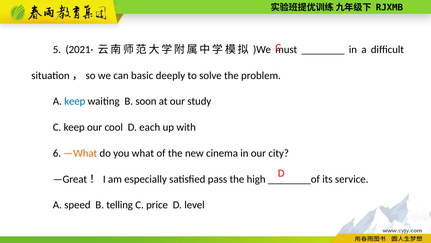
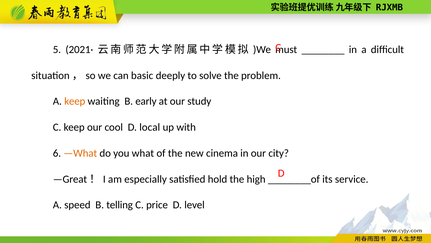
keep colour: blue -> orange (75, 101)
soon: soon -> early (146, 101)
each: each -> local (150, 127)
pass: pass -> hold (218, 179)
